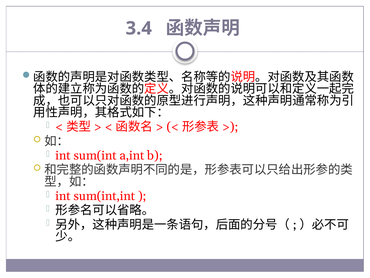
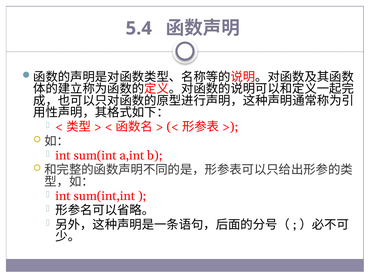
3.4: 3.4 -> 5.4 (139, 28)
